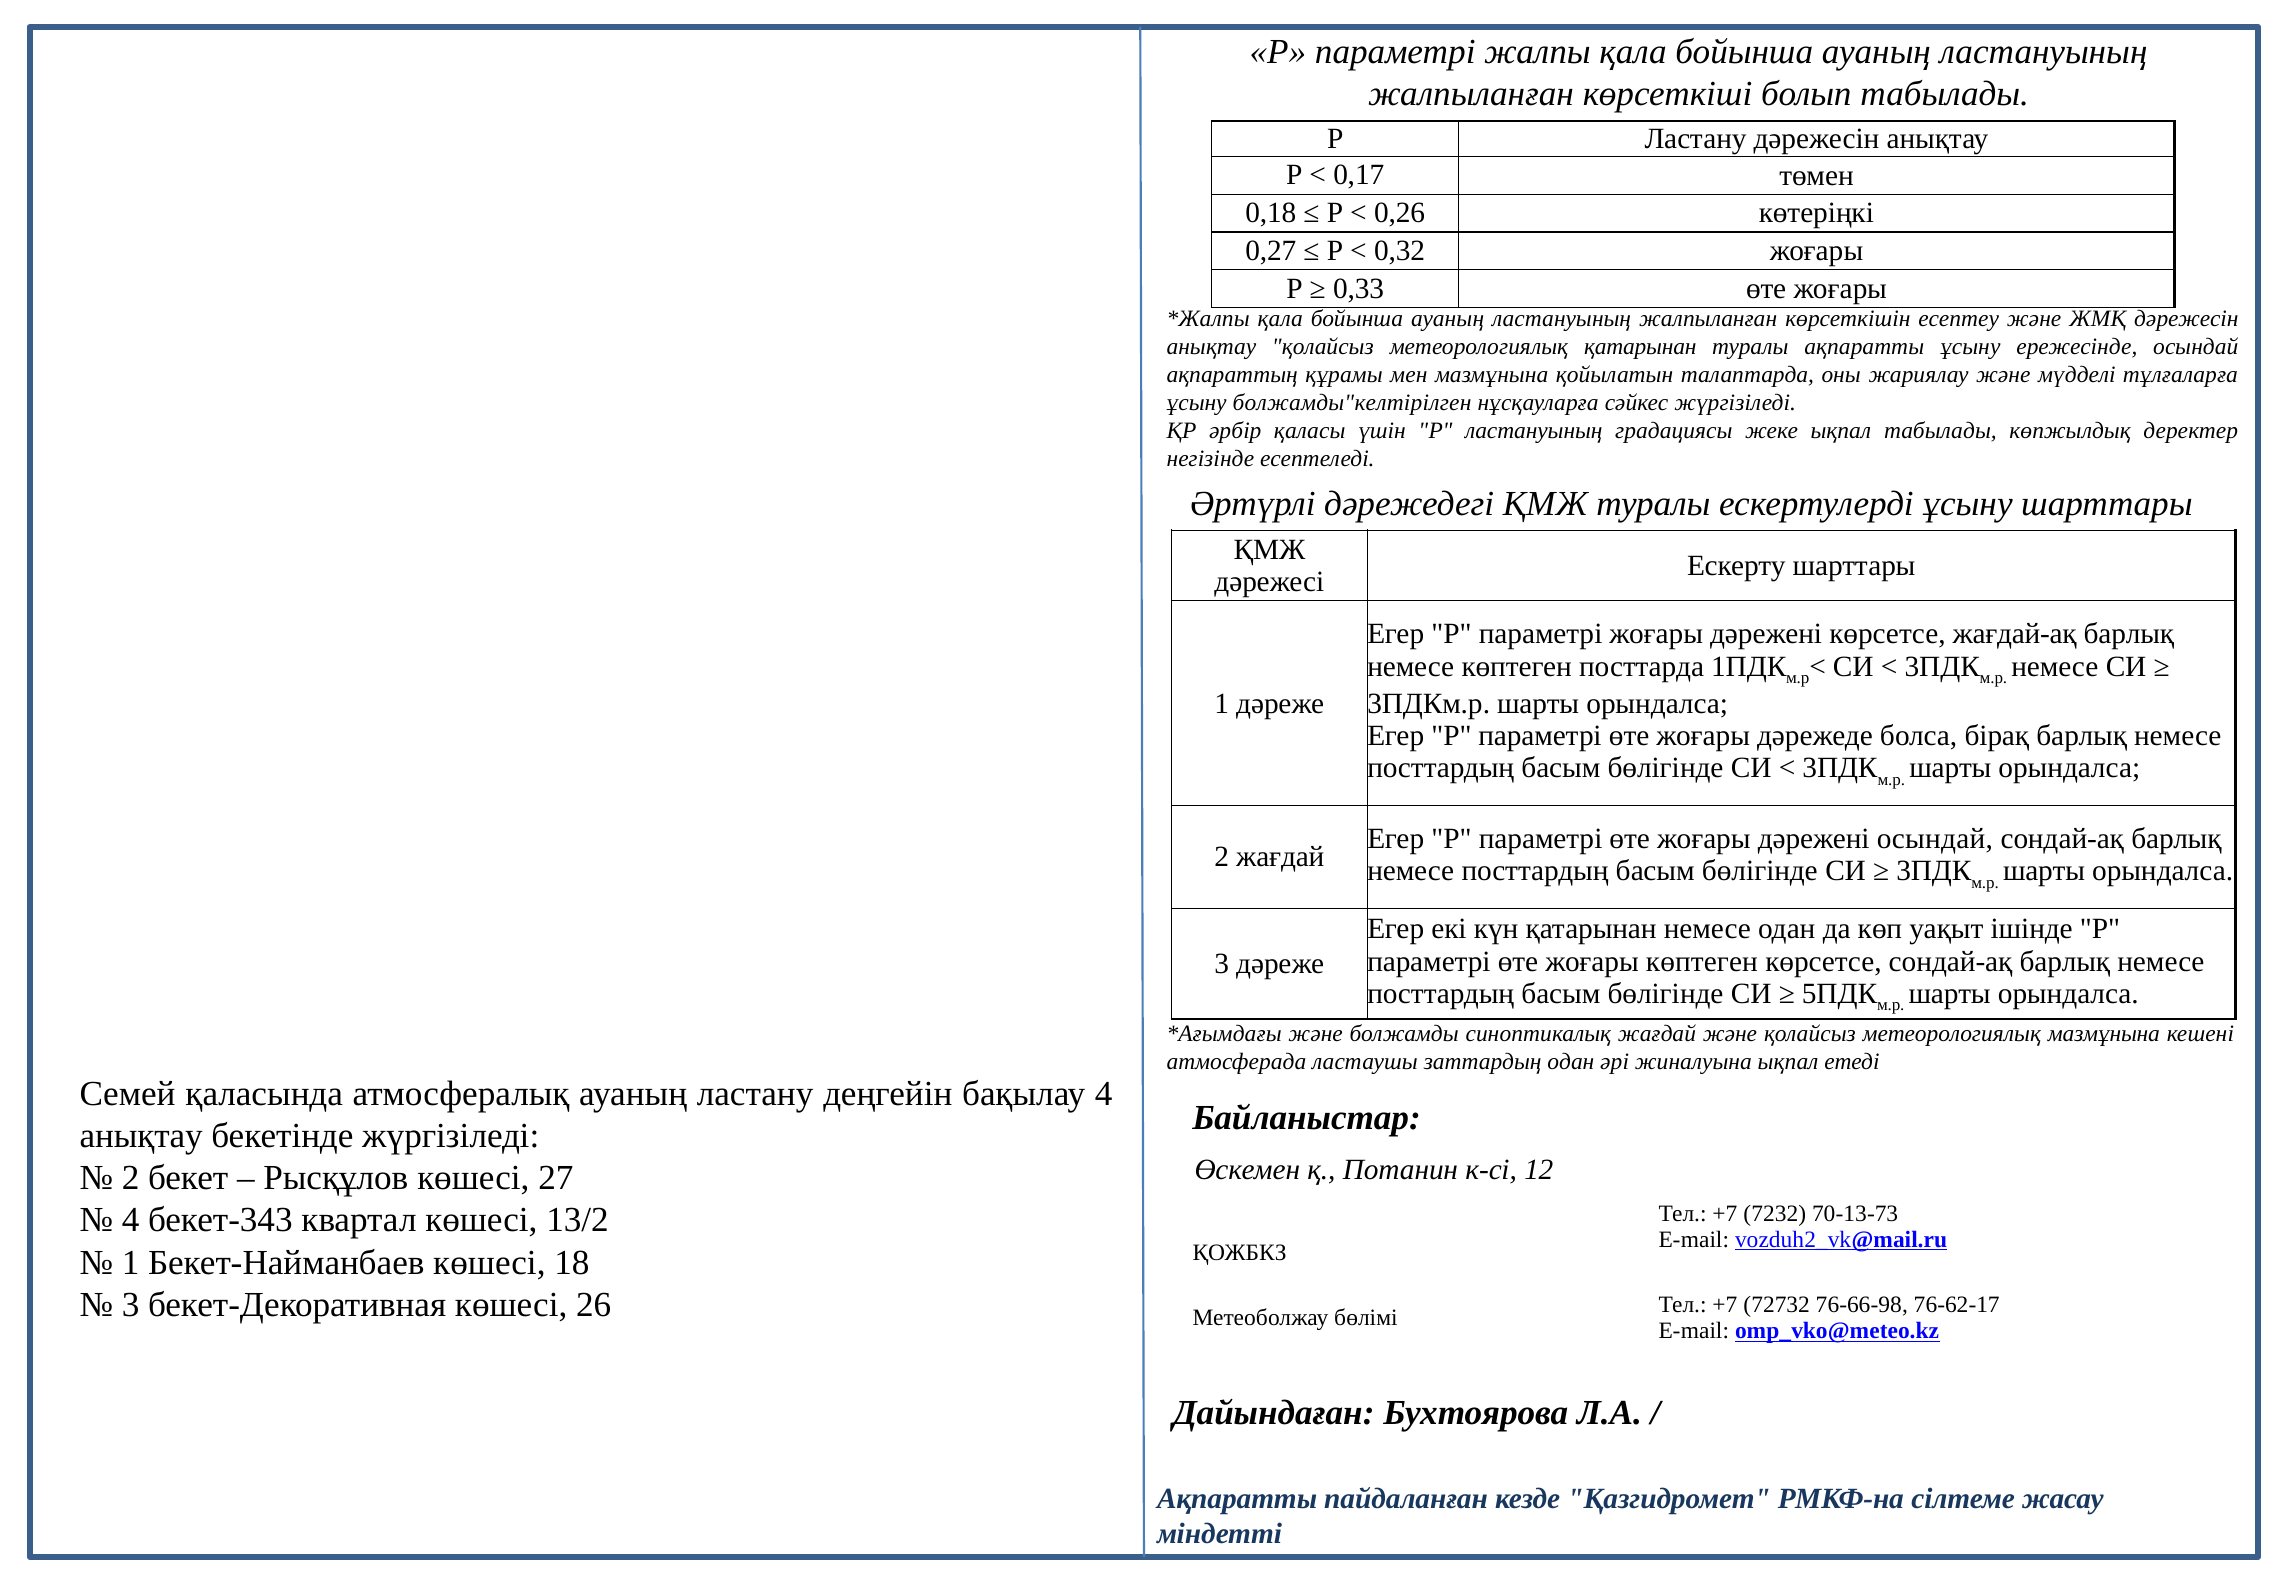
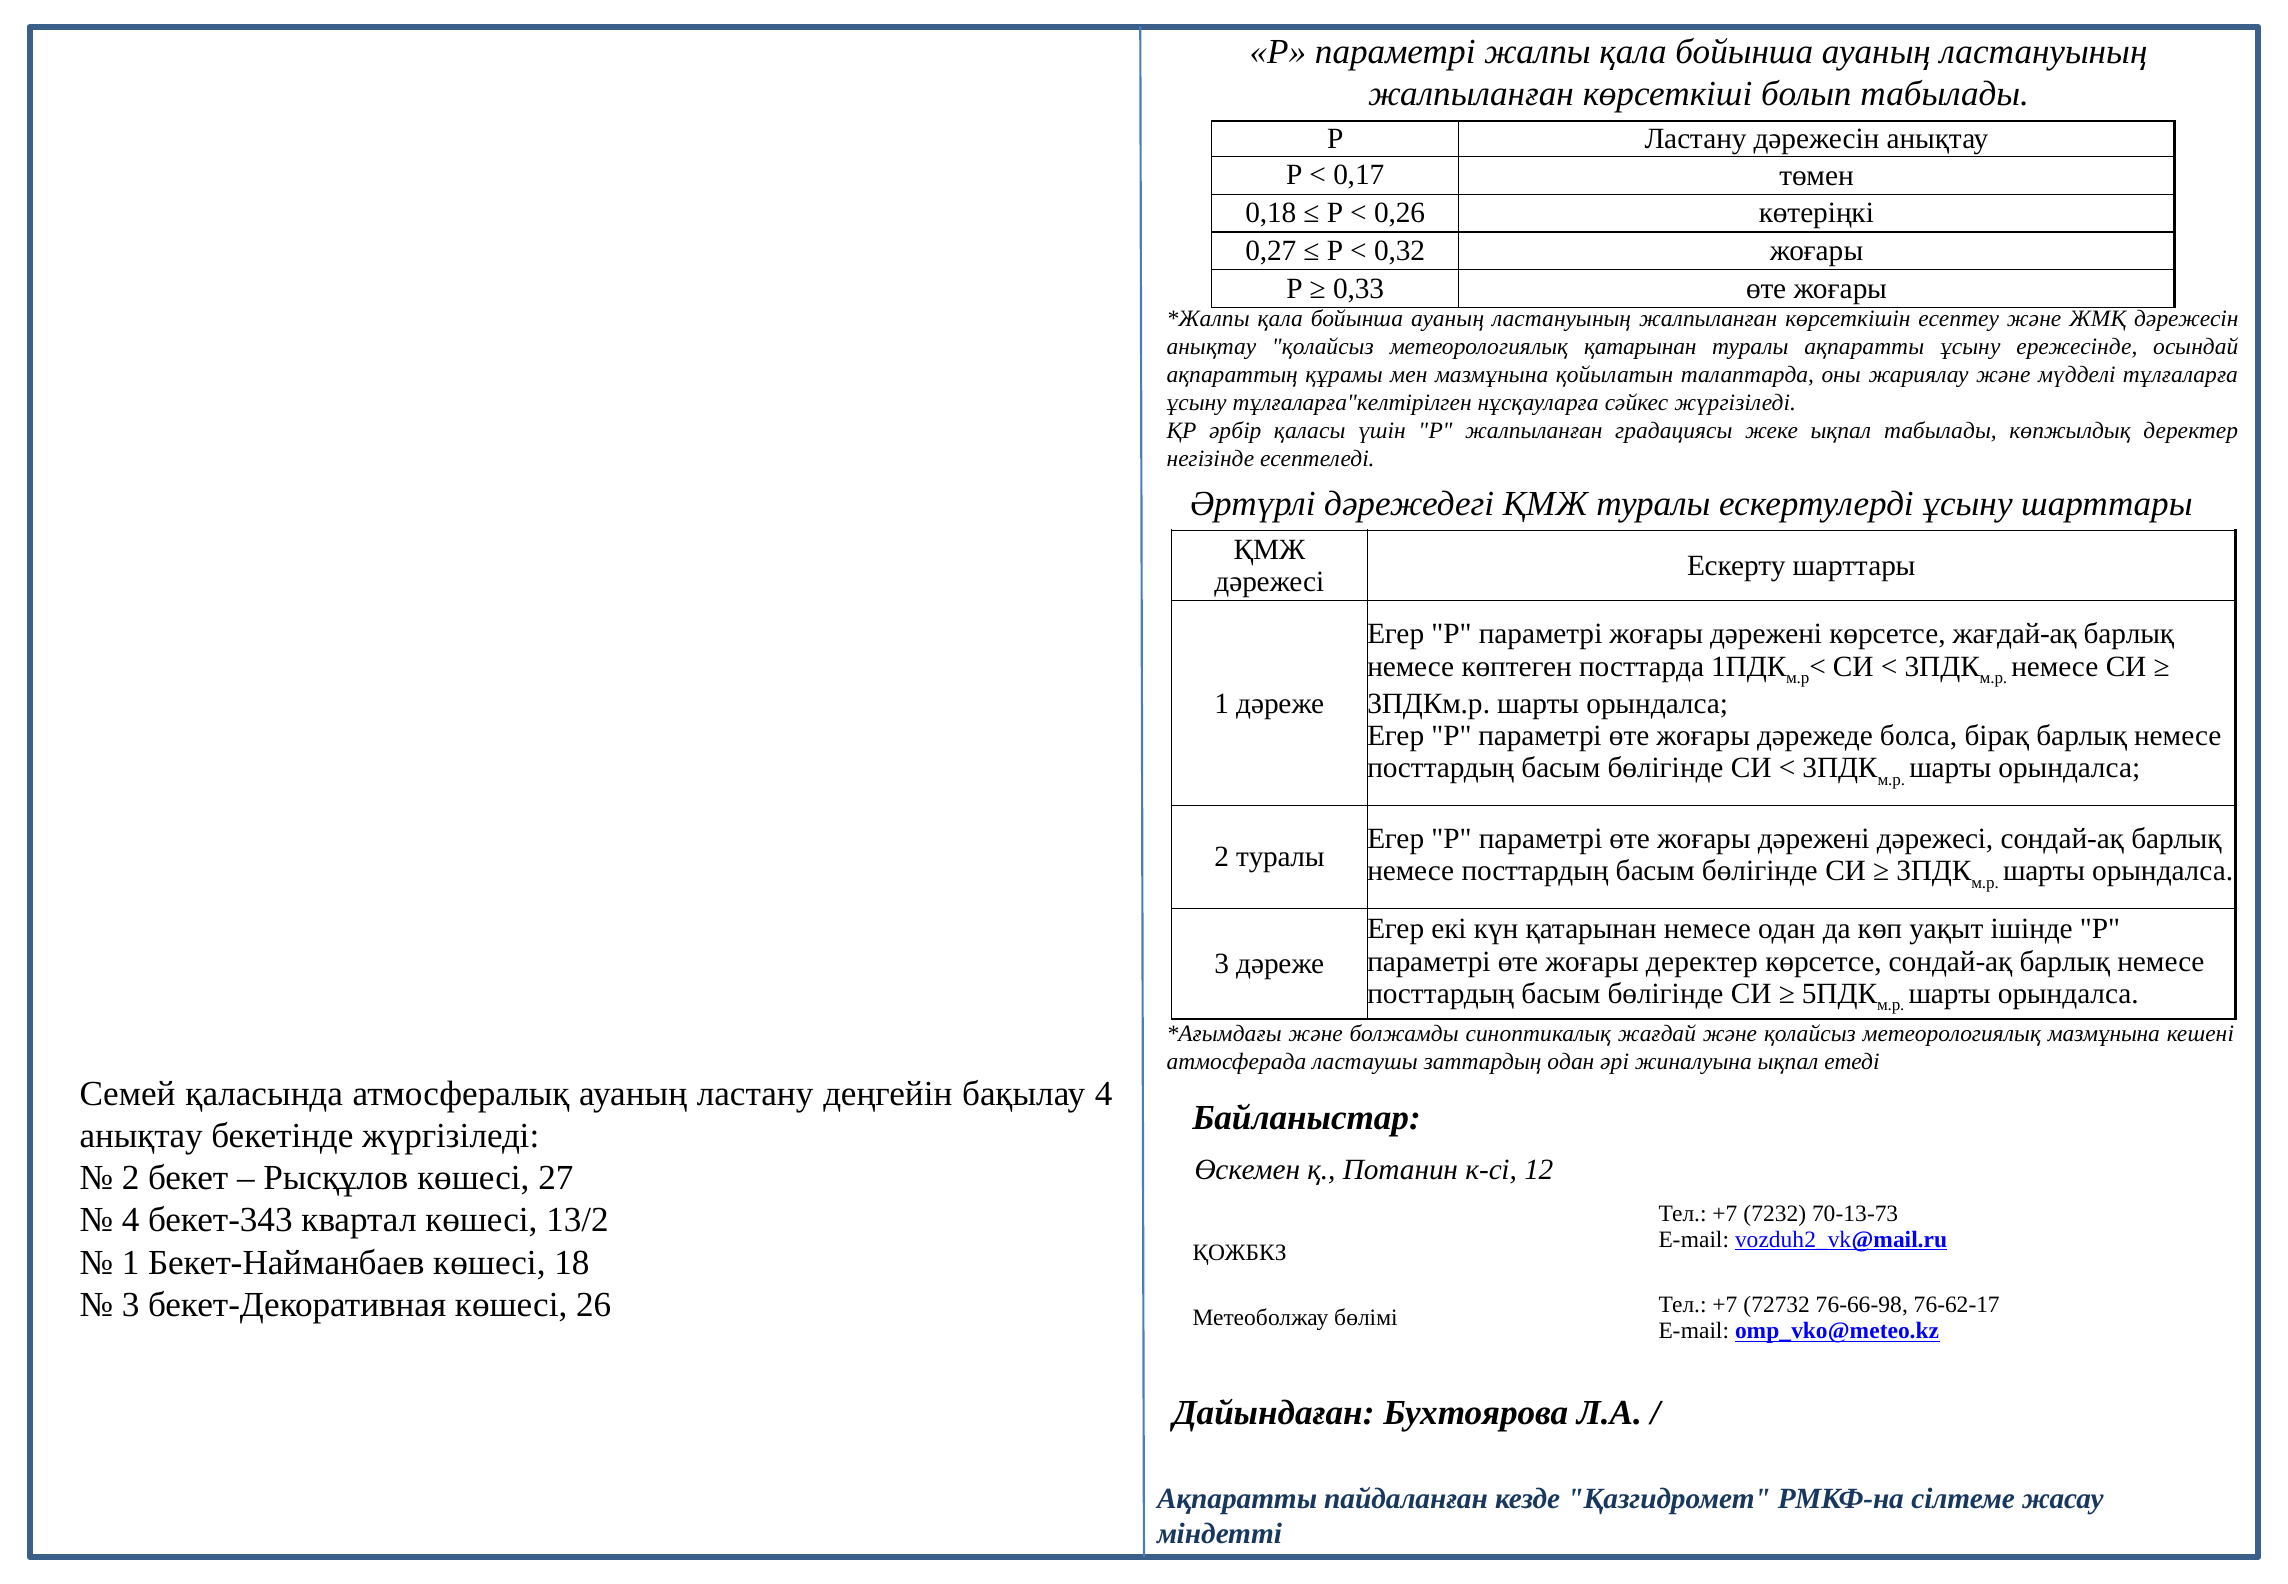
болжамды"келтірілген: болжамды"келтірілген -> тұлғаларға"келтірілген (1352, 403)
Р ластануының: ластануының -> жалпыланған (1534, 431)
дәрежені осындай: осындай -> дәрежесі (1935, 839)
2 жағдай: жағдай -> туралы (1280, 857)
жоғары көптеген: көптеген -> деректер (1702, 961)
